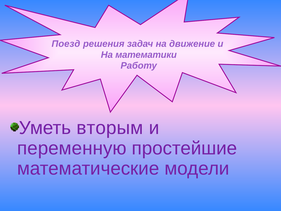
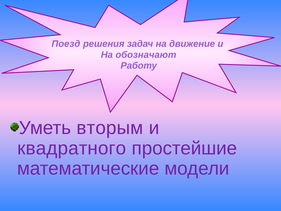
математики: математики -> обозначают (146, 55)
переменную: переменную -> квадратного (72, 148)
